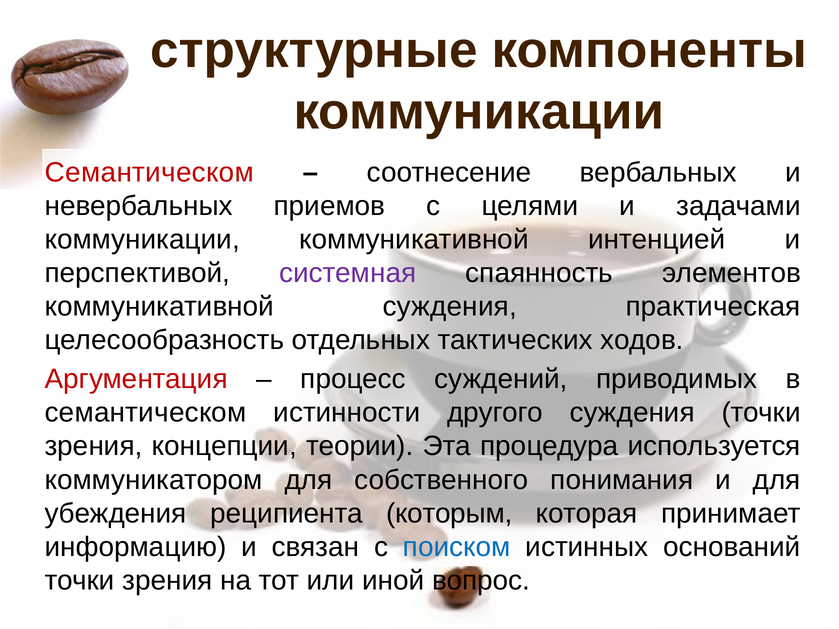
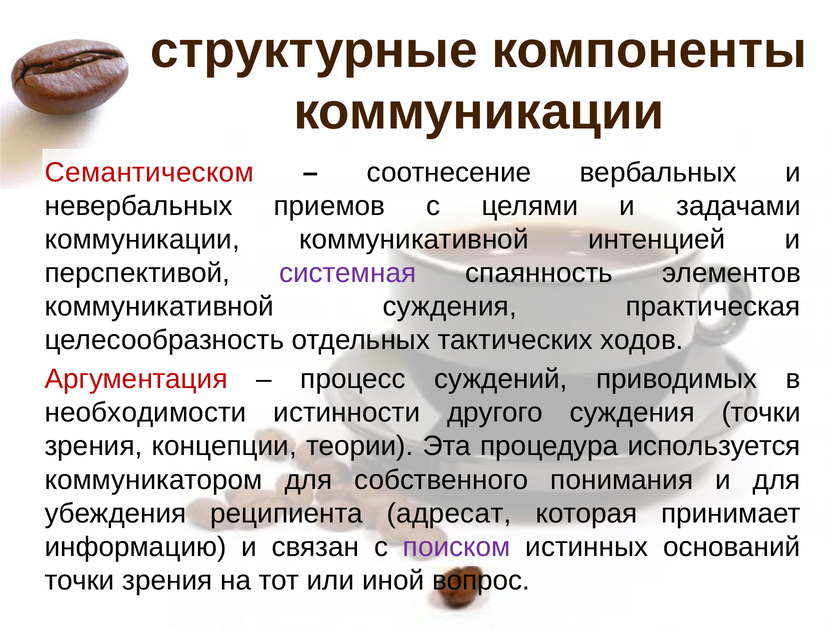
семантическом: семантическом -> необходимости (146, 413)
которым: которым -> адресат (449, 514)
поиском colour: blue -> purple (457, 547)
